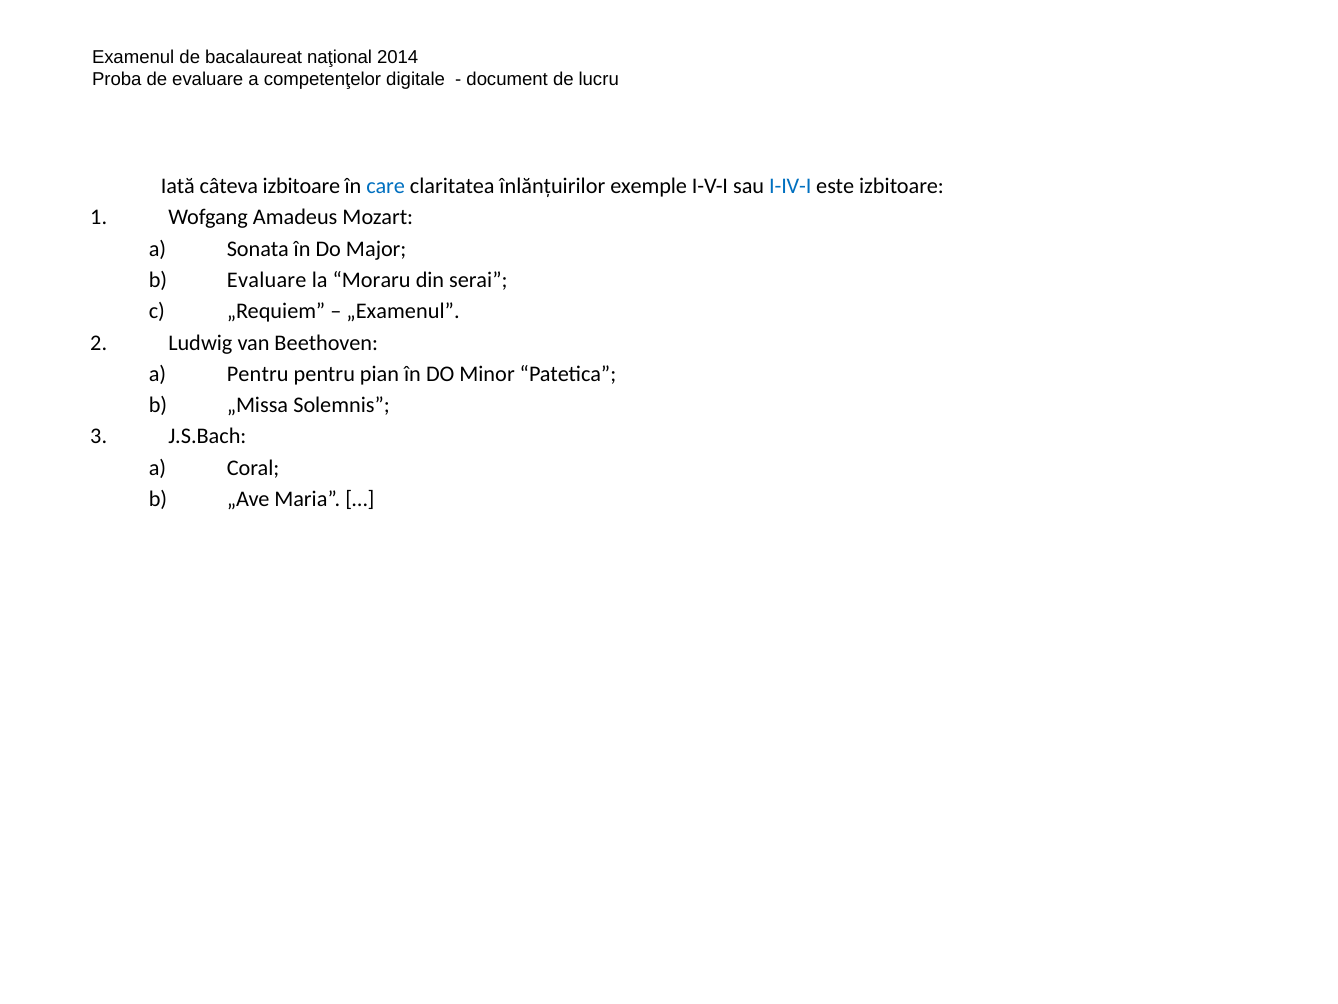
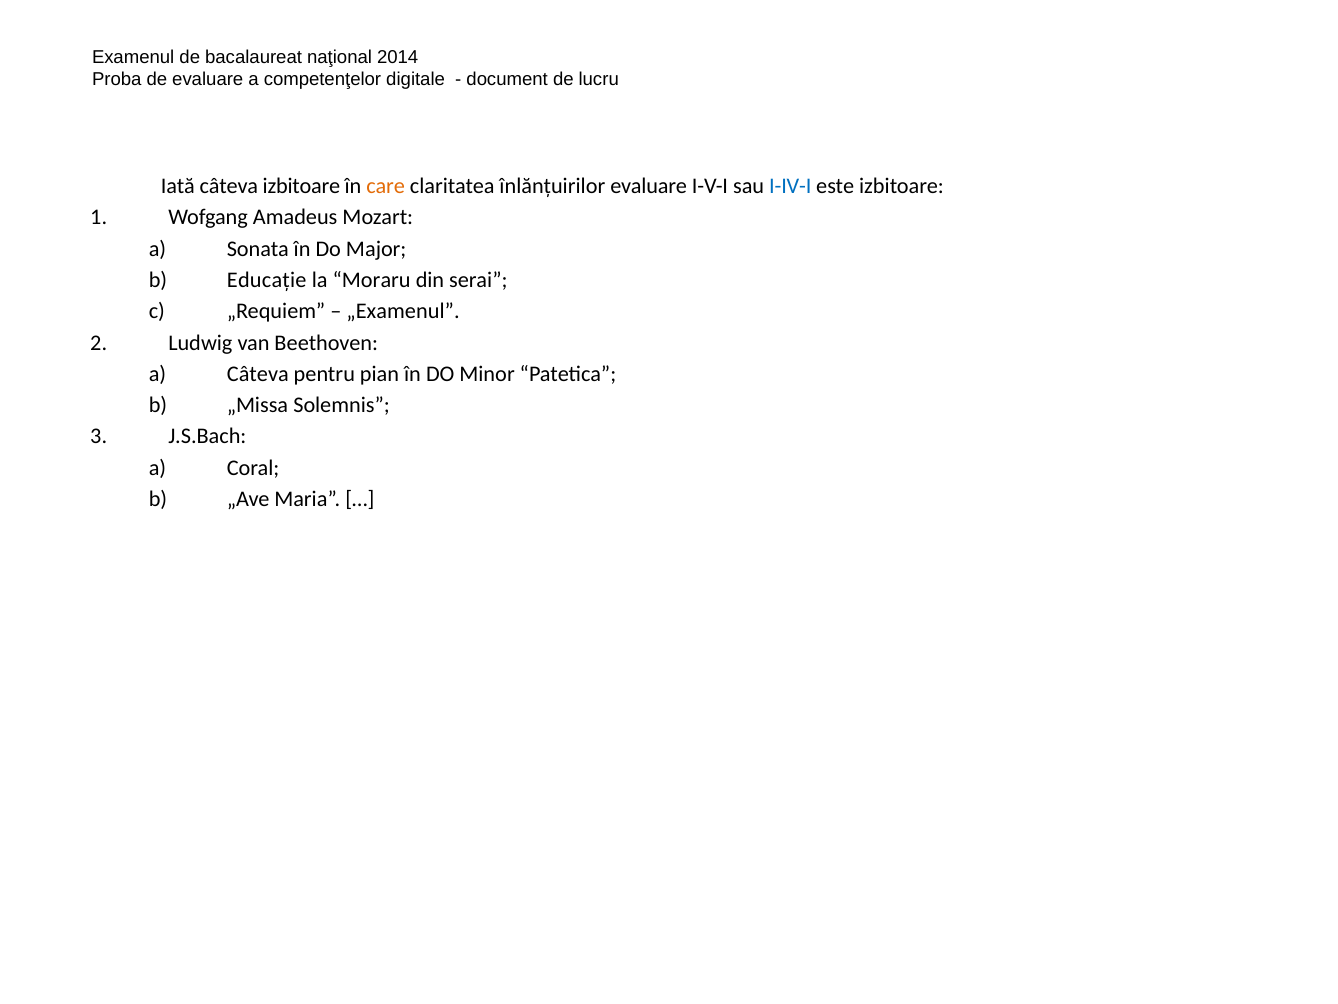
care colour: blue -> orange (386, 186)
înlănțuirilor exemple: exemple -> evaluare (649, 186)
Evaluare: Evaluare -> Educație (267, 280)
a Pentru: Pentru -> Câteva (258, 374)
